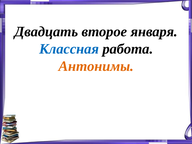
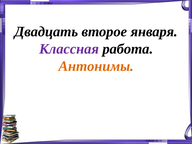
Классная colour: blue -> purple (69, 49)
